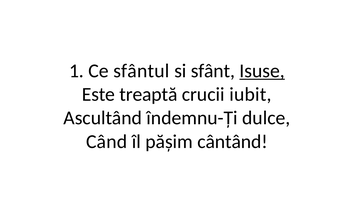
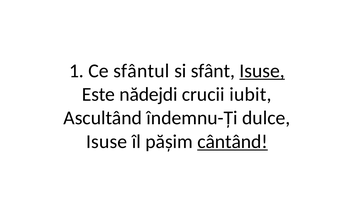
treaptă: treaptă -> nădejdi (149, 94)
Când: Când -> Isuse (107, 142)
cântând underline: none -> present (233, 142)
